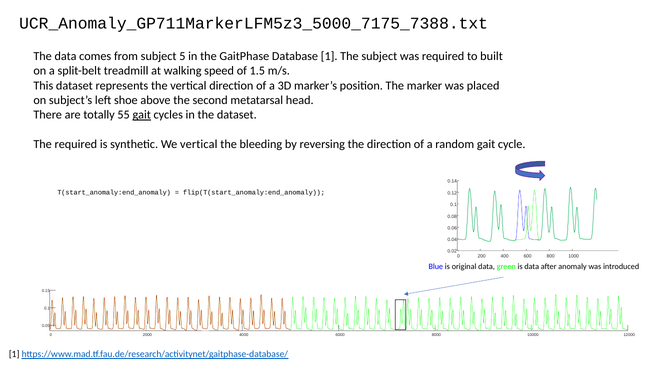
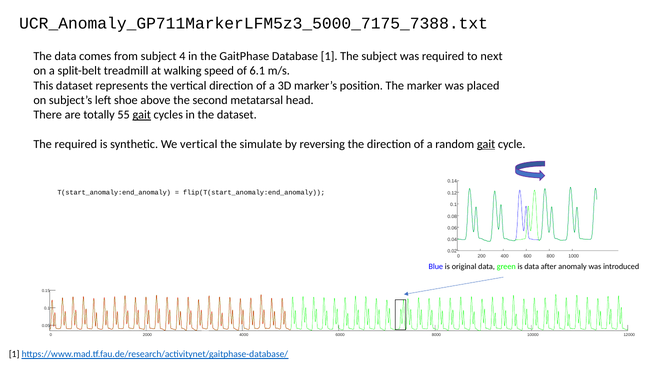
5: 5 -> 4 (182, 56)
built: built -> next (492, 56)
1.5: 1.5 -> 6.1 (257, 71)
bleeding: bleeding -> simulate (261, 144)
gait underline: none -> present (486, 144)
